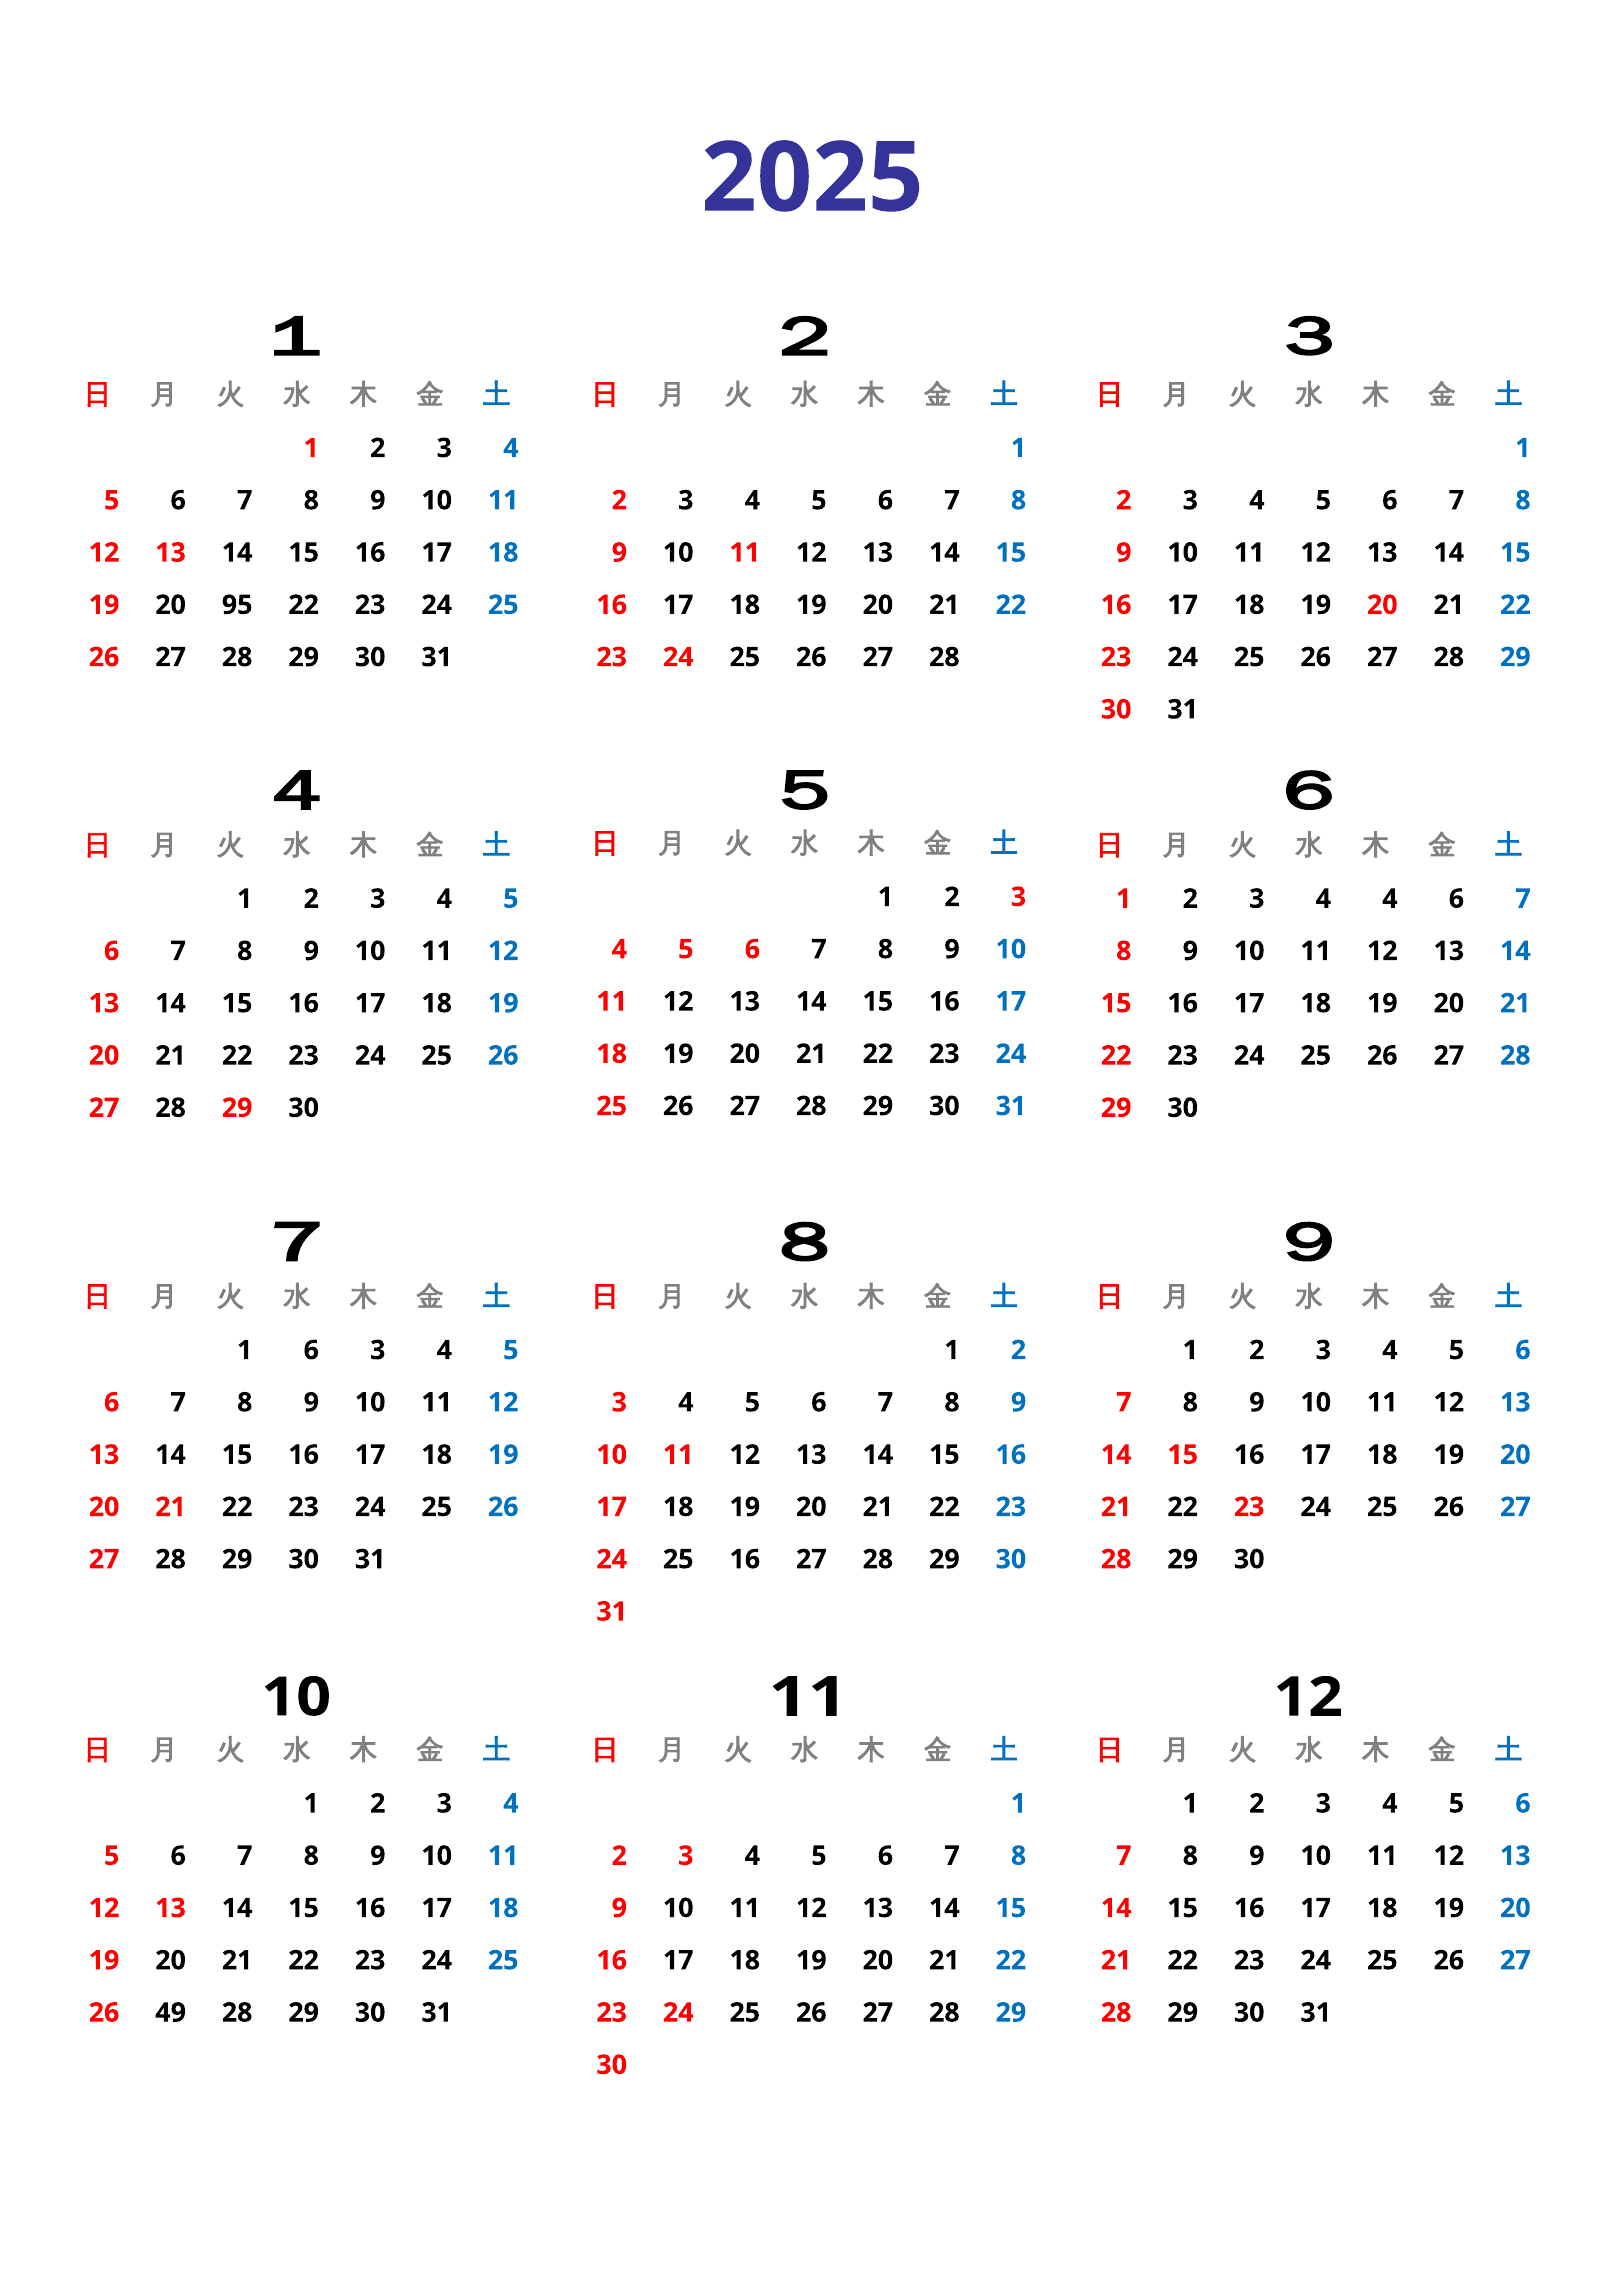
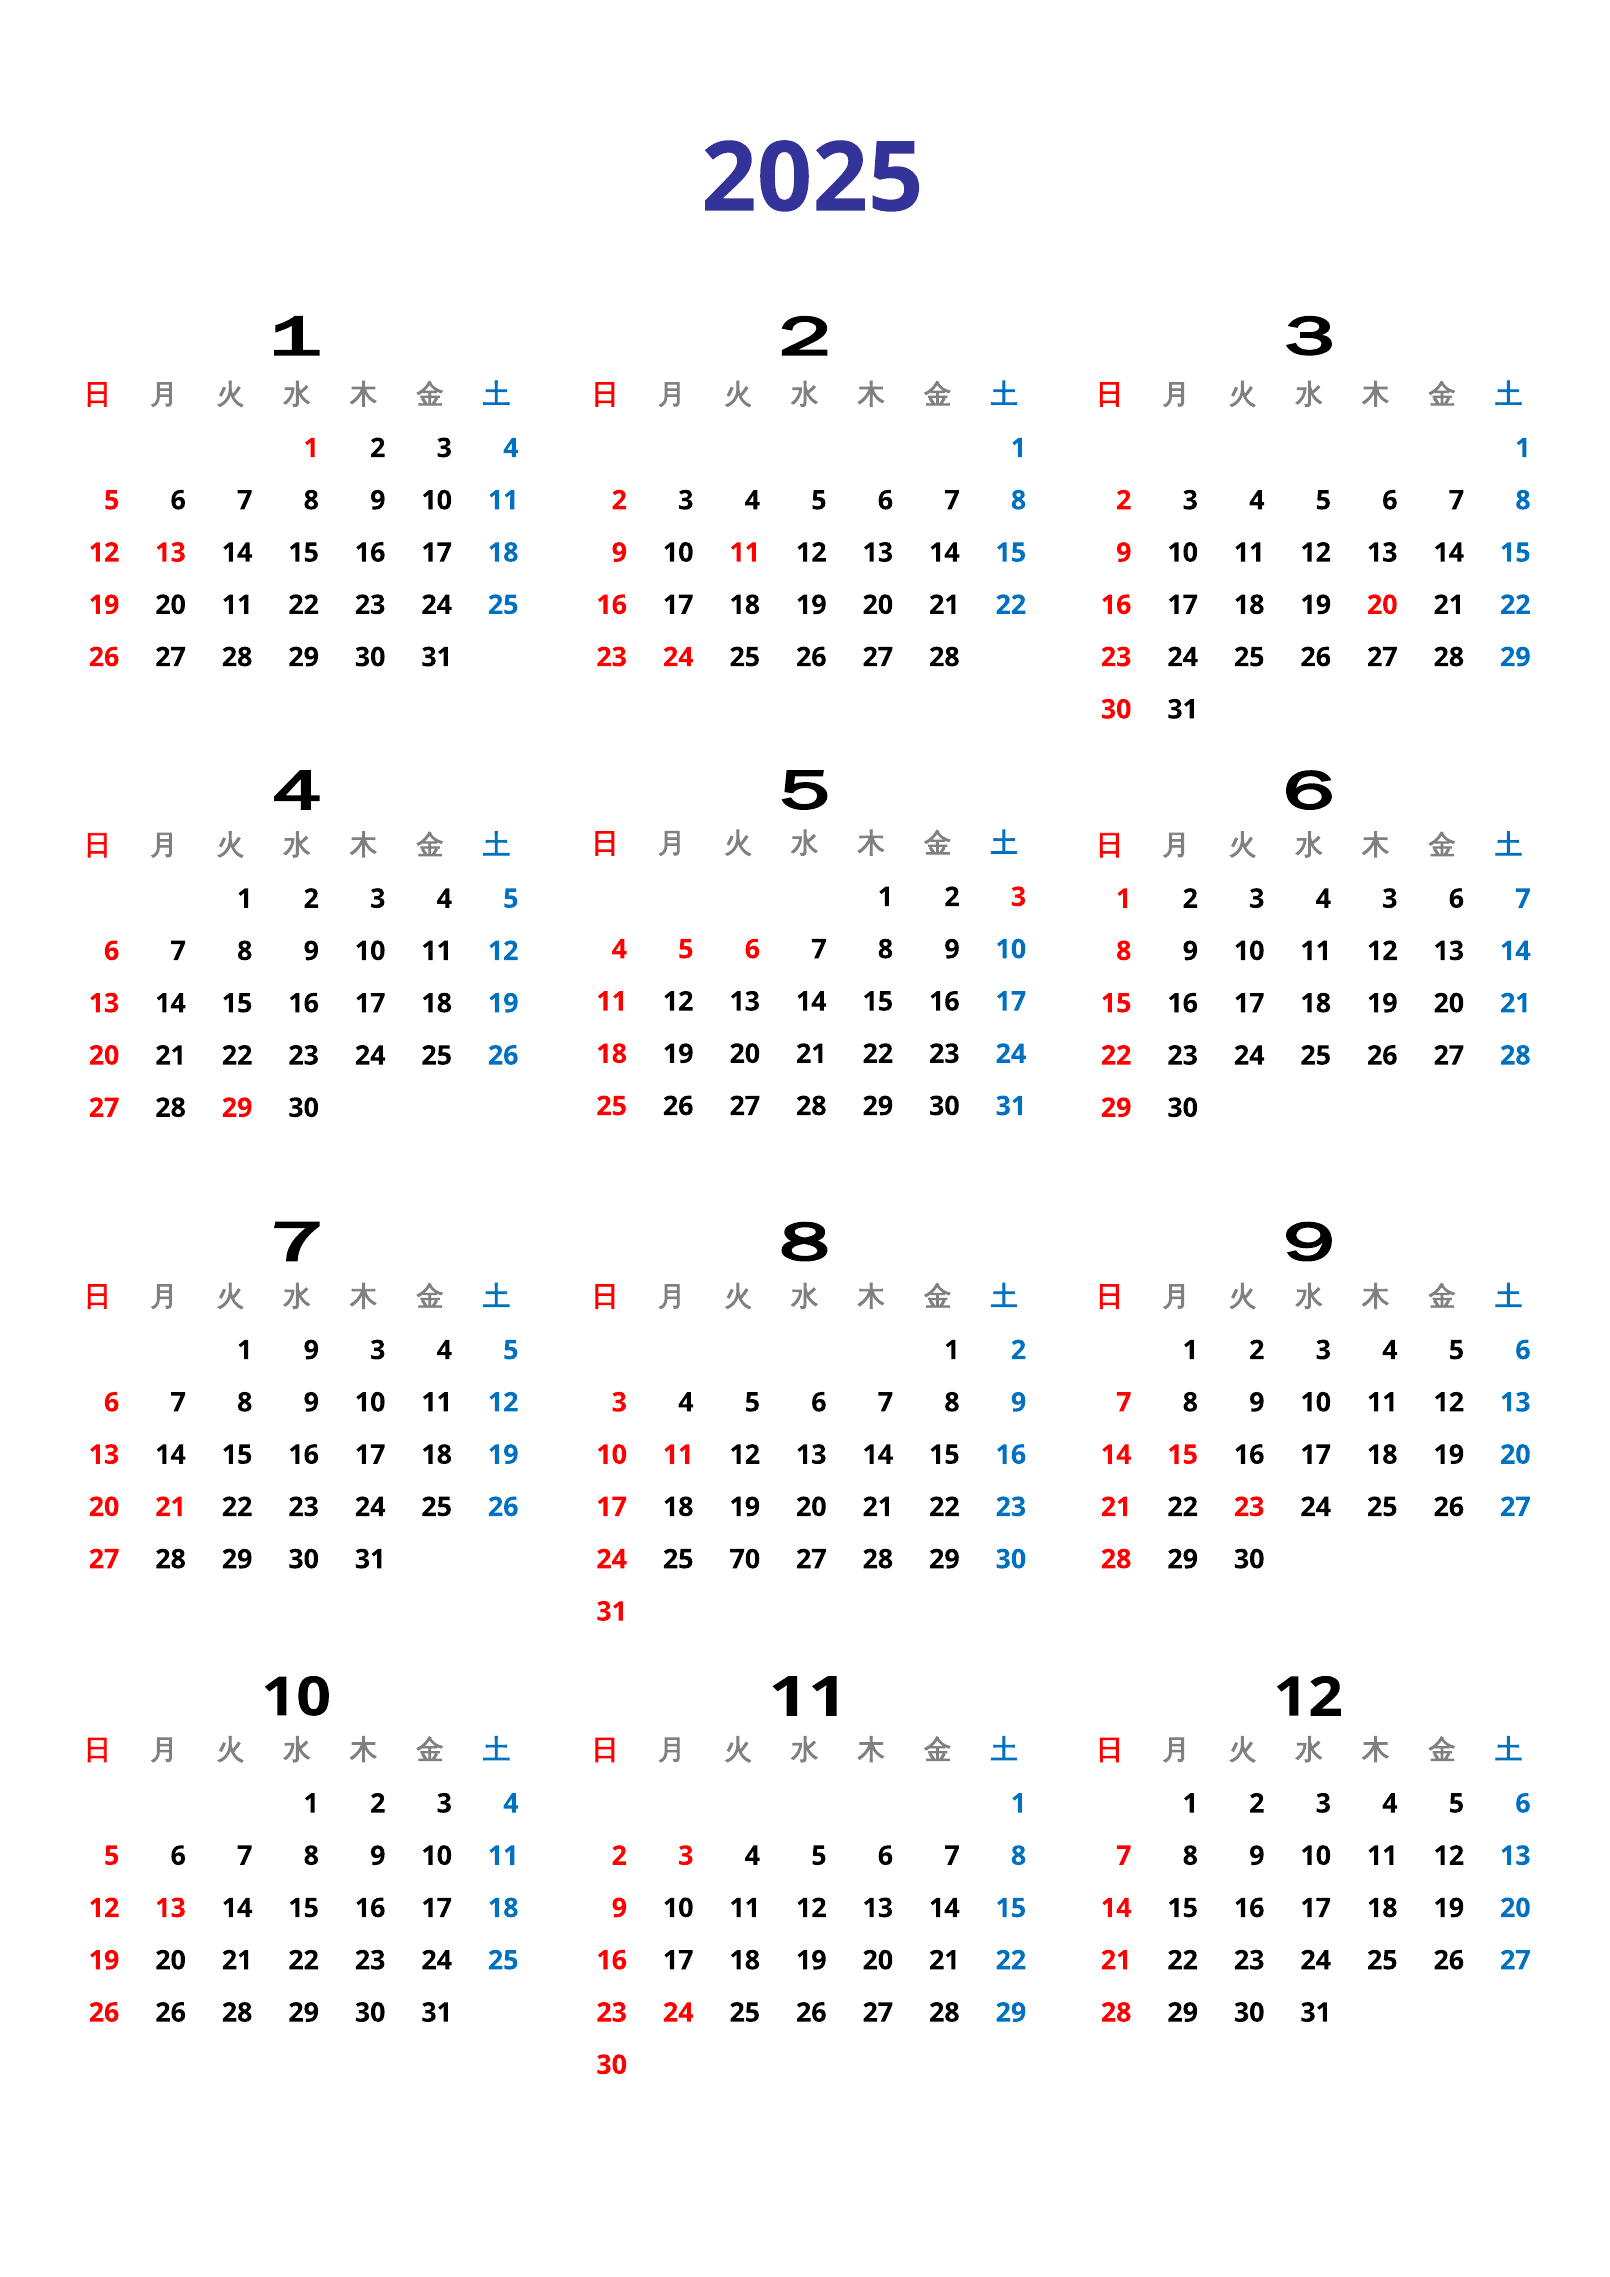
20 95: 95 -> 11 (237, 605)
4 4: 4 -> 3 (1390, 899)
1 6: 6 -> 9 (311, 1350)
25 16: 16 -> 70 (745, 1559)
26 49: 49 -> 26 (171, 2013)
